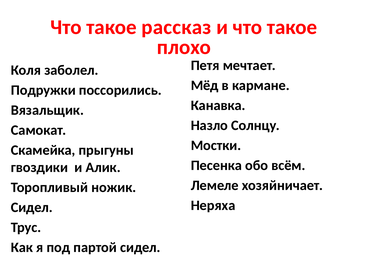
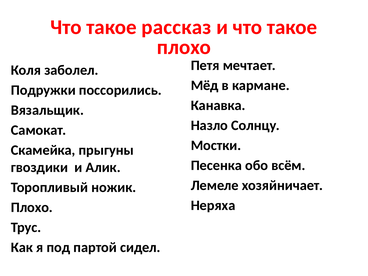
Сидел: Сидел -> Плохо (32, 207)
